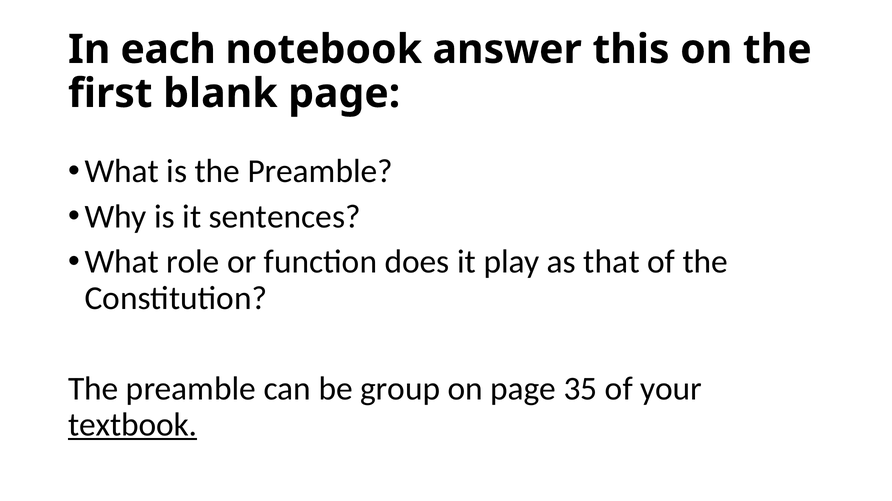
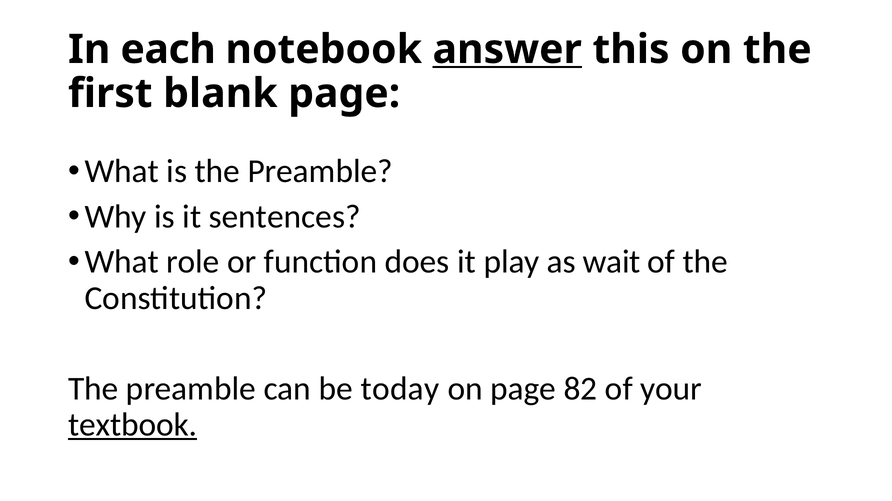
answer underline: none -> present (507, 50)
that: that -> wait (612, 262)
group: group -> today (400, 389)
35: 35 -> 82 (580, 389)
